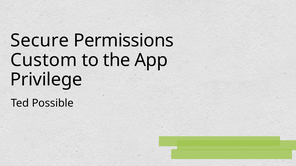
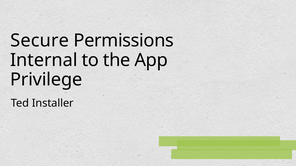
Custom: Custom -> Internal (44, 60)
Possible: Possible -> Installer (53, 103)
